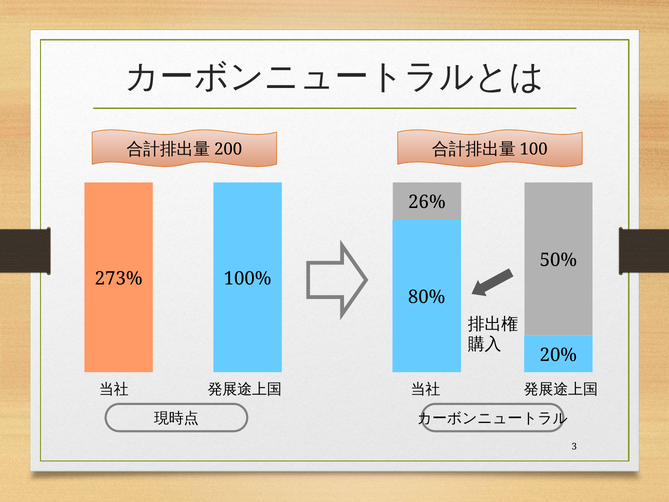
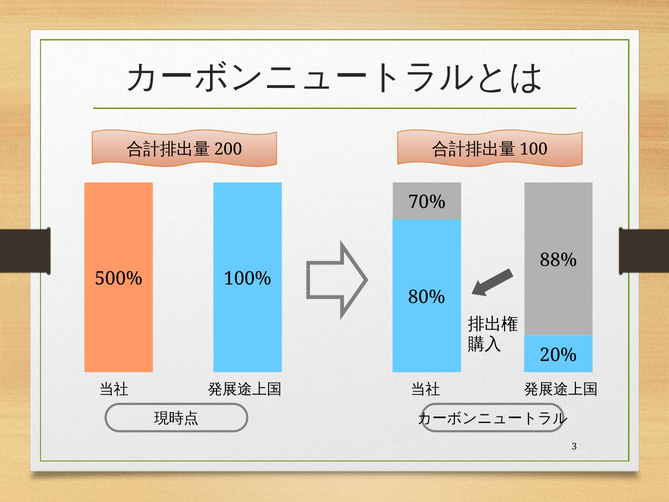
26%: 26% -> 70% (427, 202)
50%: 50% -> 88% (558, 260)
273%: 273% -> 500% (119, 278)
